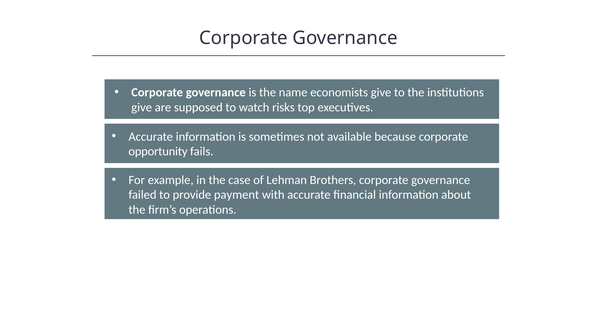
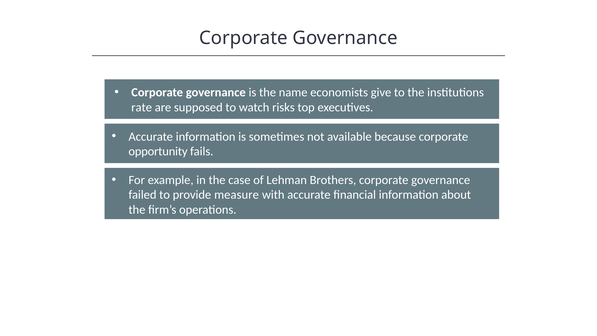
give: give -> rate (142, 107)
payment: payment -> measure (237, 195)
